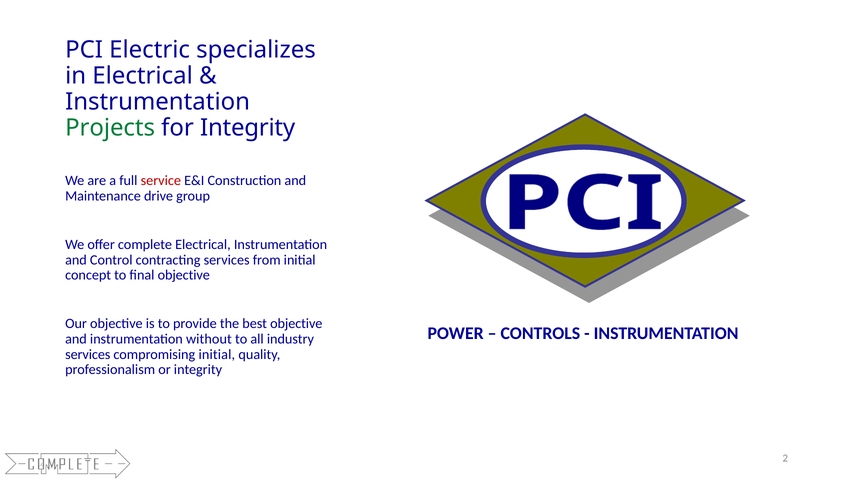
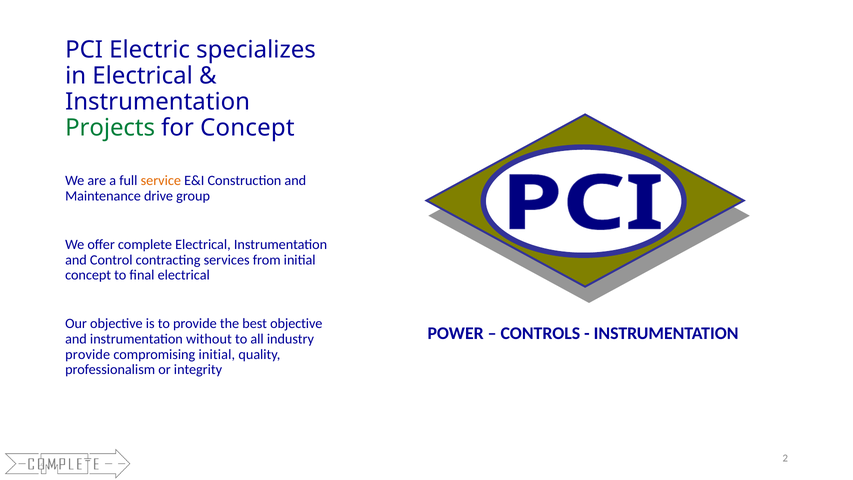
for Integrity: Integrity -> Concept (247, 128)
service colour: red -> orange (161, 181)
final objective: objective -> electrical (184, 275)
services: services -> provide (88, 354)
